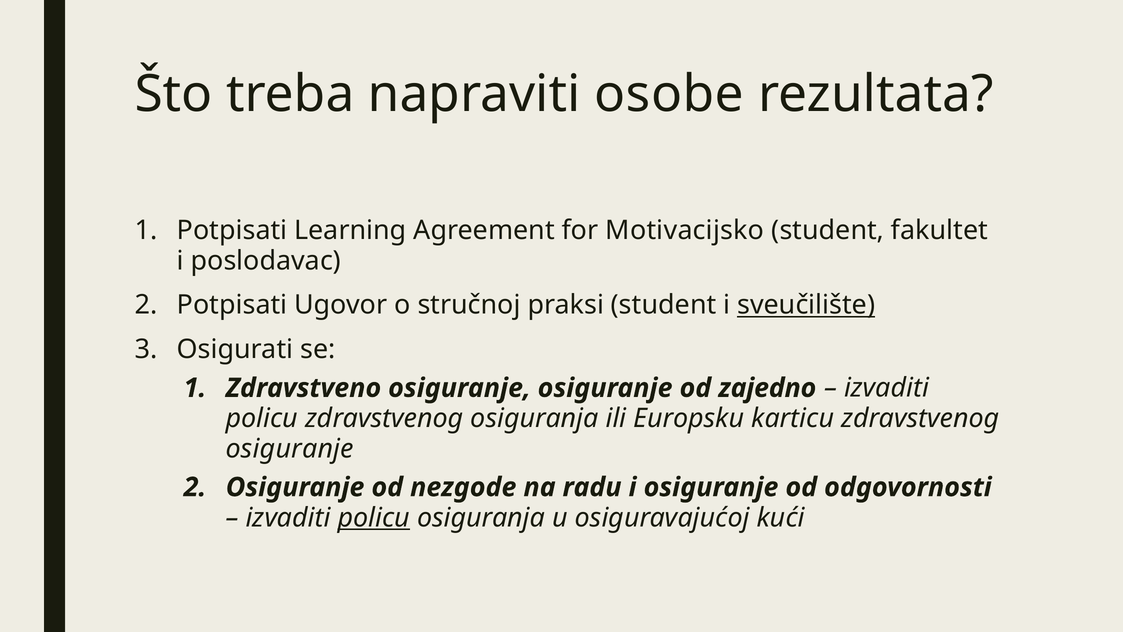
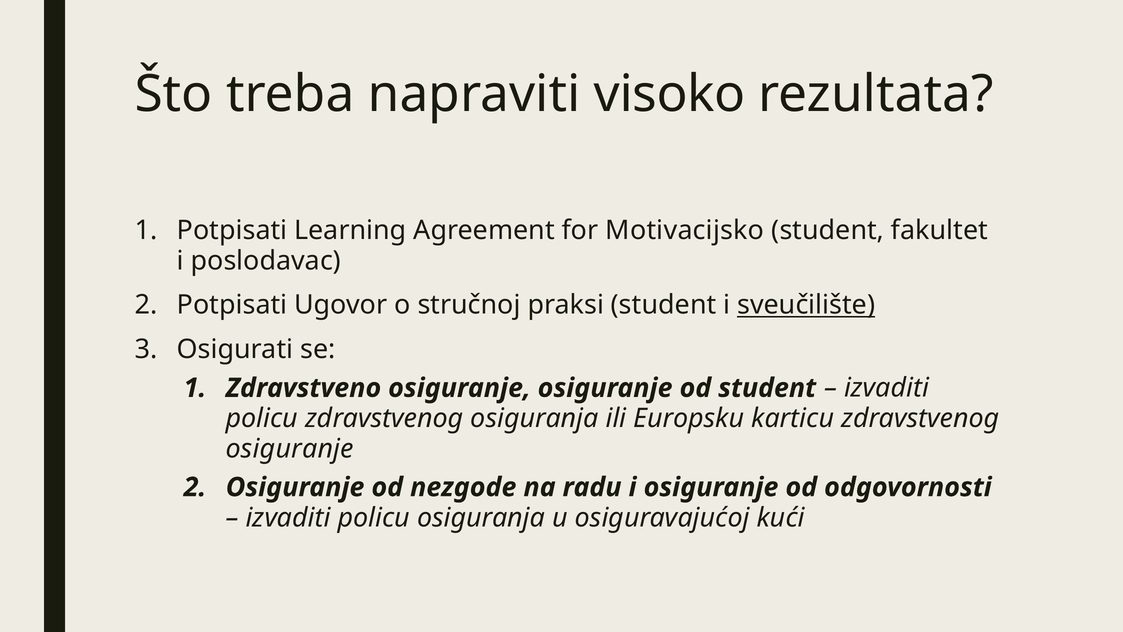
osobe: osobe -> visoko (670, 94)
od zajedno: zajedno -> student (767, 388)
policu underline: present -> none (374, 517)
